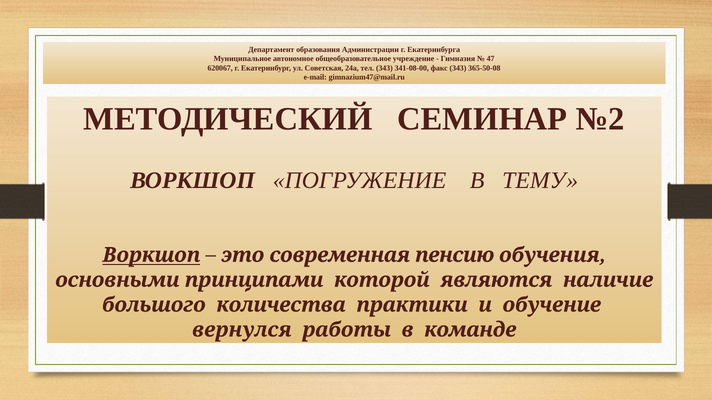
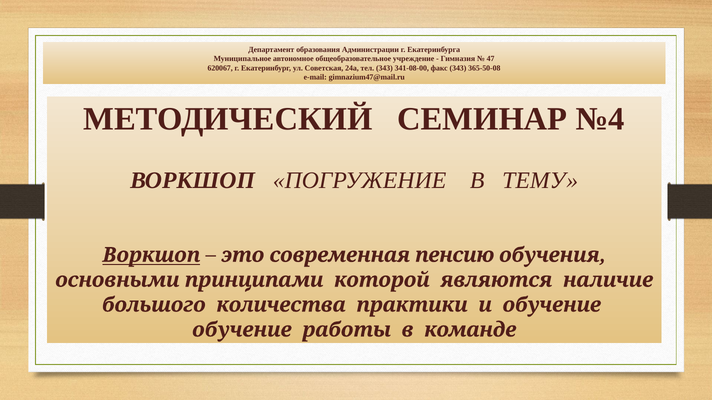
№2: №2 -> №4 (600, 119)
вернулся: вернулся -> обучение (242, 330)
